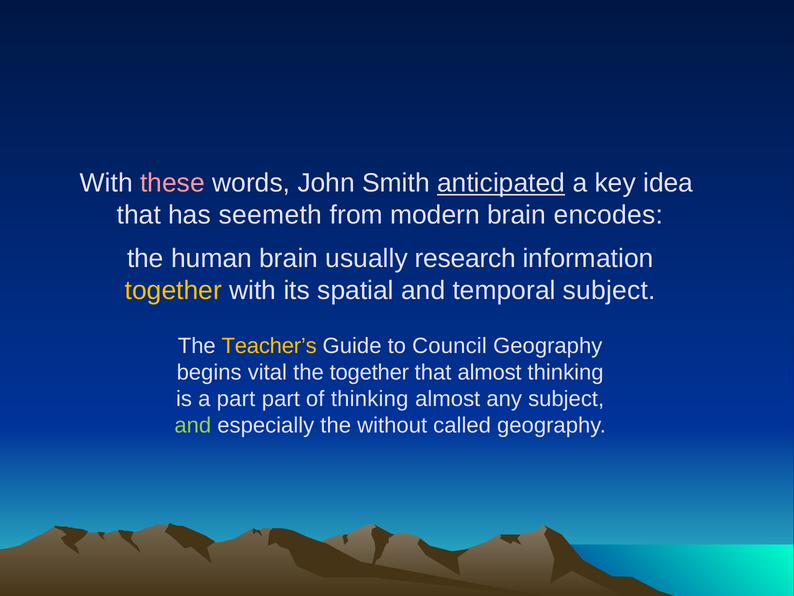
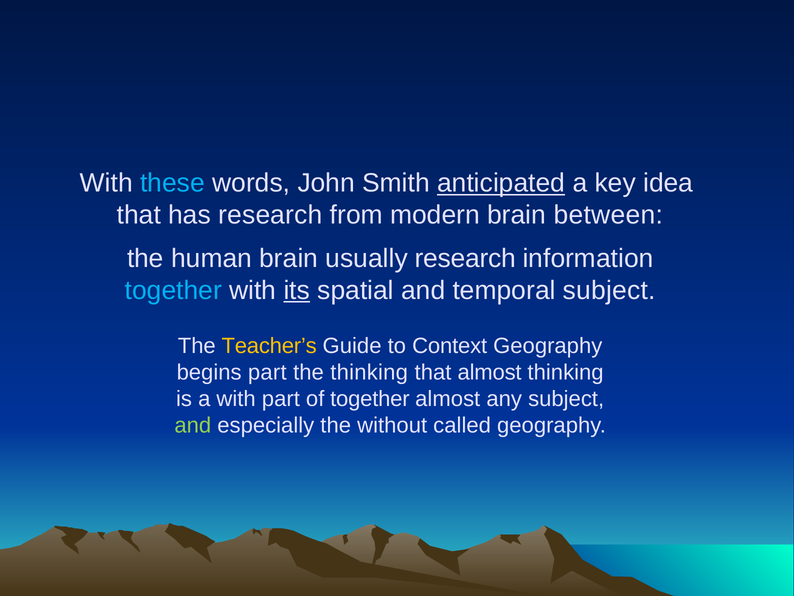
these colour: pink -> light blue (172, 183)
has seemeth: seemeth -> research (270, 215)
encodes: encodes -> between (608, 215)
together colour: yellow -> light blue (173, 290)
its underline: none -> present (297, 290)
Council: Council -> Context (450, 346)
begins vital: vital -> part (267, 372)
the together: together -> thinking (369, 372)
a part: part -> with (236, 399)
of thinking: thinking -> together (370, 399)
